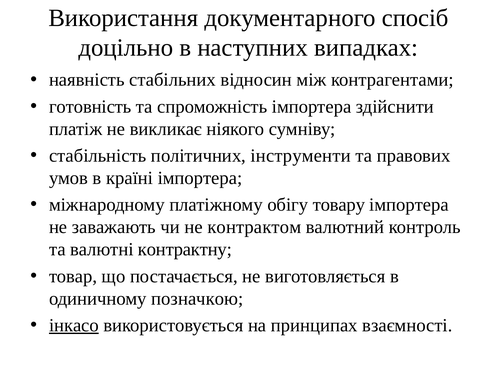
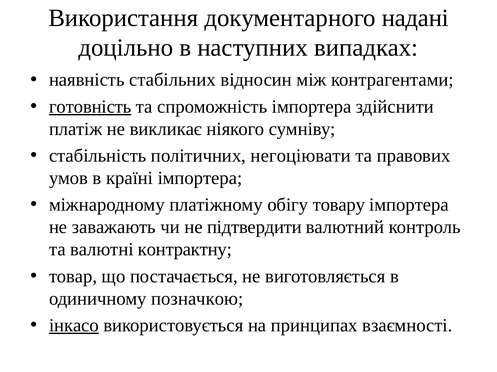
спосіб: спосіб -> надані (415, 18)
готовність underline: none -> present (90, 107)
інструменти: інструменти -> негоціювати (301, 156)
контрактом: контрактом -> підтвердити (254, 228)
